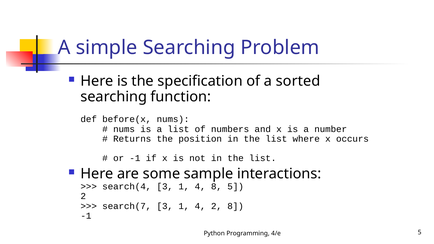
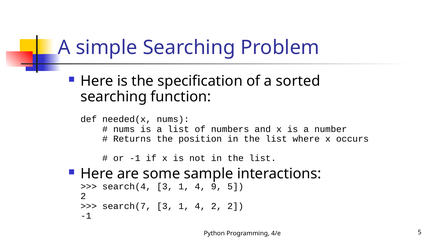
before(x: before(x -> needed(x (127, 119)
4 8: 8 -> 9 (216, 187)
2 8: 8 -> 2 (236, 206)
